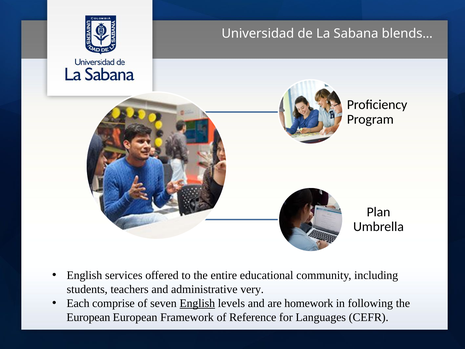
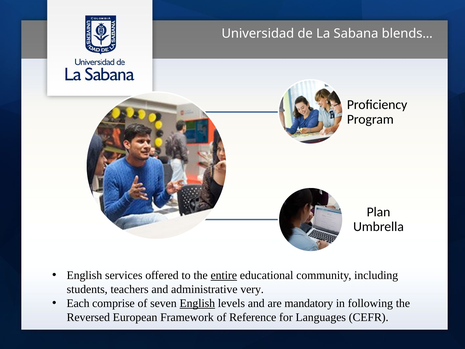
entire underline: none -> present (224, 275)
homework: homework -> mandatory (309, 303)
European: European -> Reversed (88, 317)
